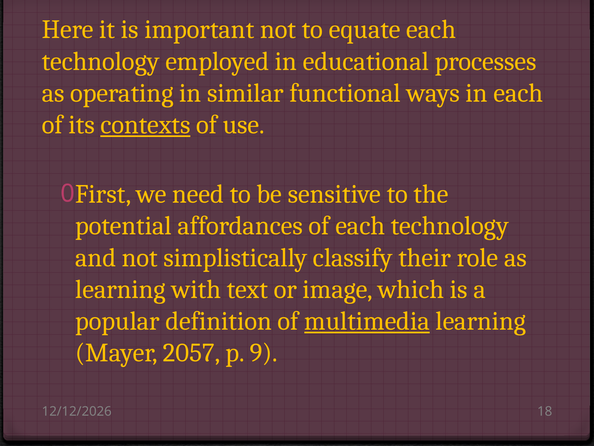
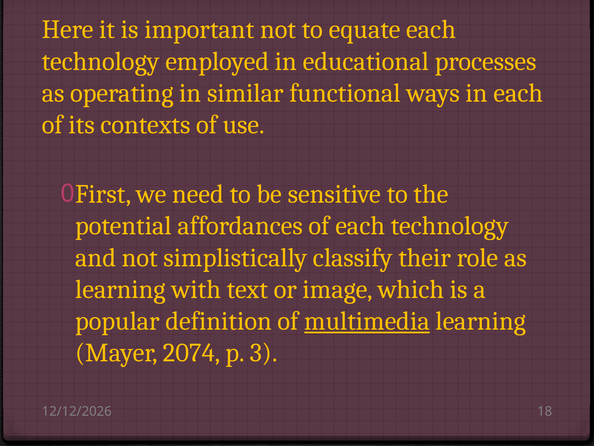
contexts underline: present -> none (145, 125)
2057: 2057 -> 2074 (192, 352)
9: 9 -> 3 (264, 352)
